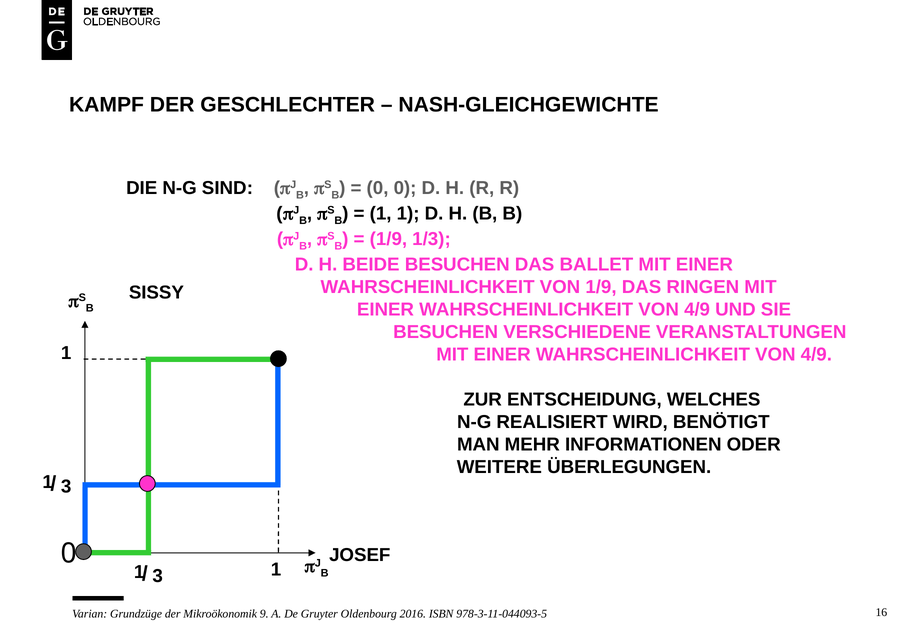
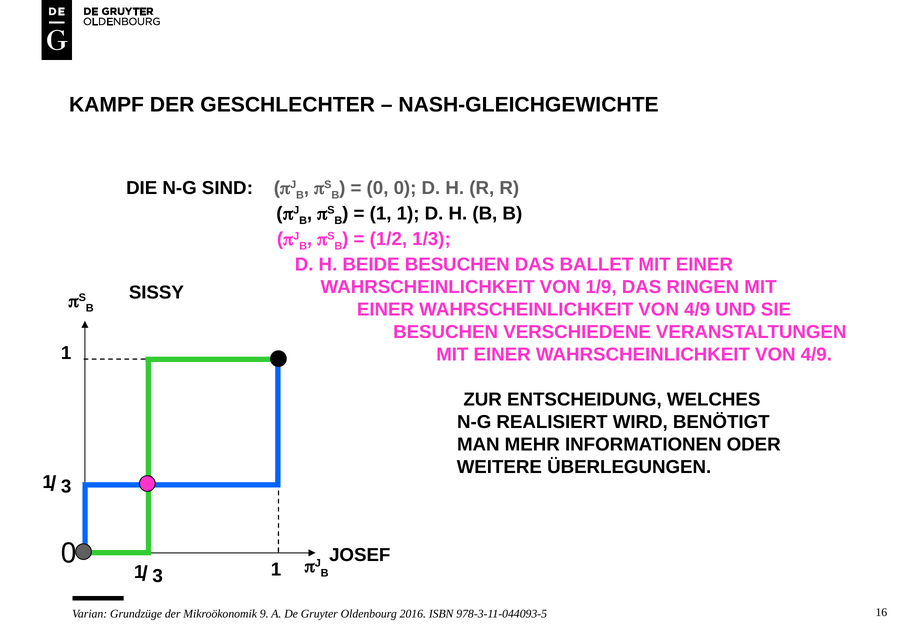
1/9: 1/9 -> 1/2 (388, 239)
